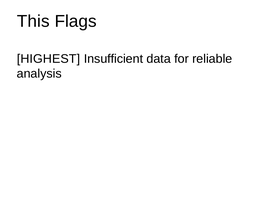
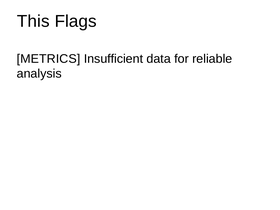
HIGHEST: HIGHEST -> METRICS (49, 59)
